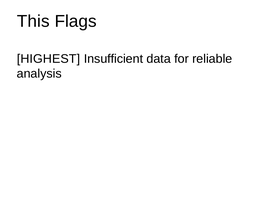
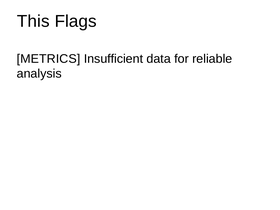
HIGHEST: HIGHEST -> METRICS (49, 59)
